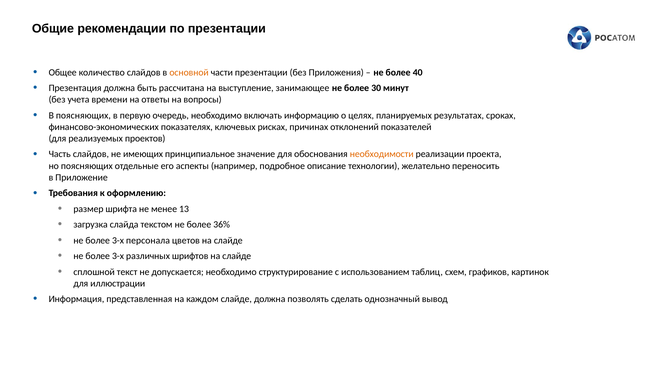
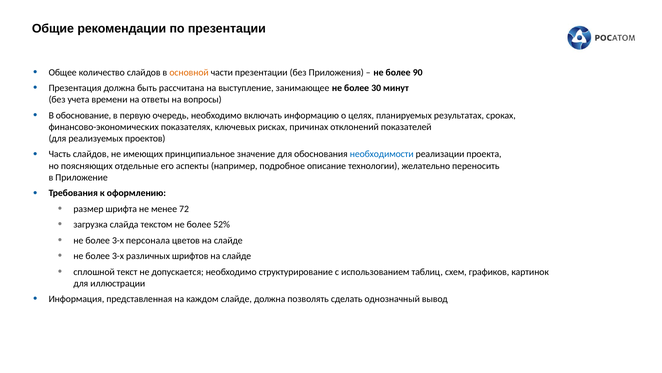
40: 40 -> 90 (418, 72)
В поясняющих: поясняющих -> обоснование (83, 115)
необходимости colour: orange -> blue (382, 154)
13: 13 -> 72 (184, 209)
36%: 36% -> 52% (222, 224)
